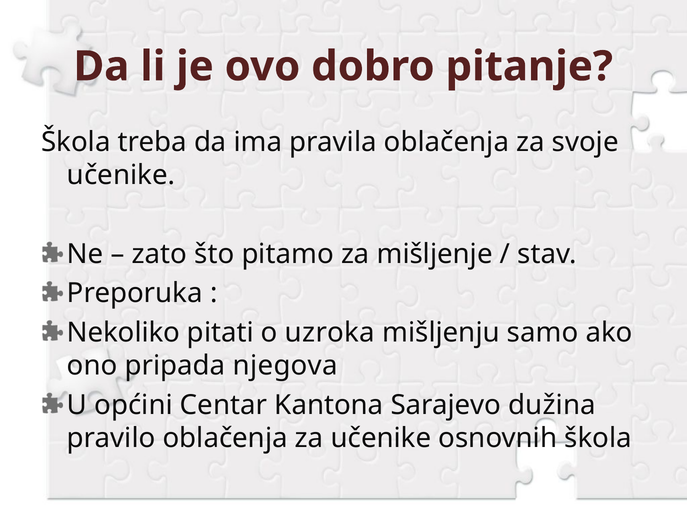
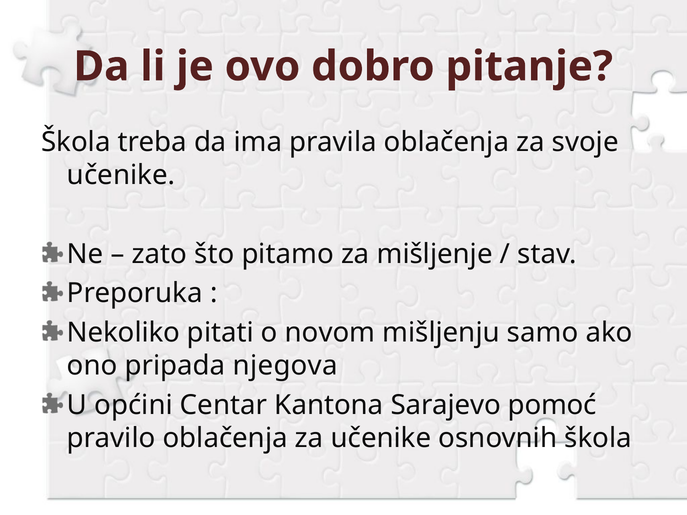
uzroka: uzroka -> novom (330, 333)
dužina: dužina -> pomoć (552, 405)
